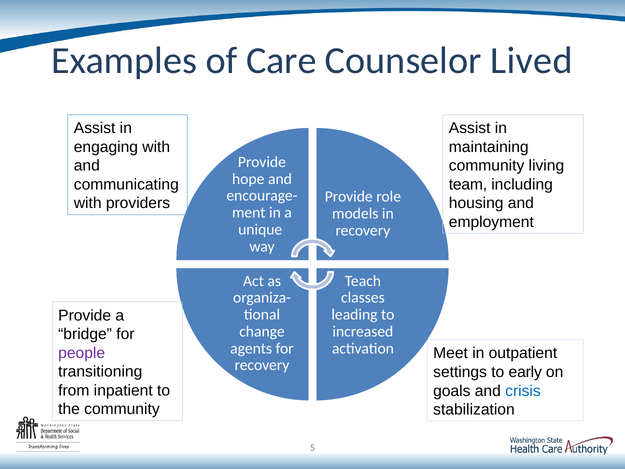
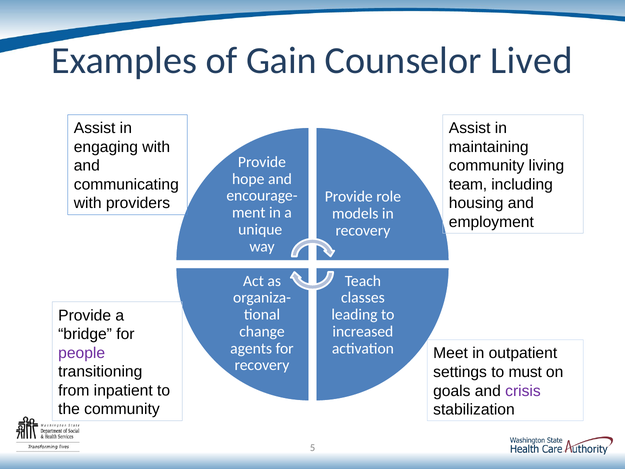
Care: Care -> Gain (281, 61)
early: early -> must (525, 372)
crisis colour: blue -> purple (523, 391)
